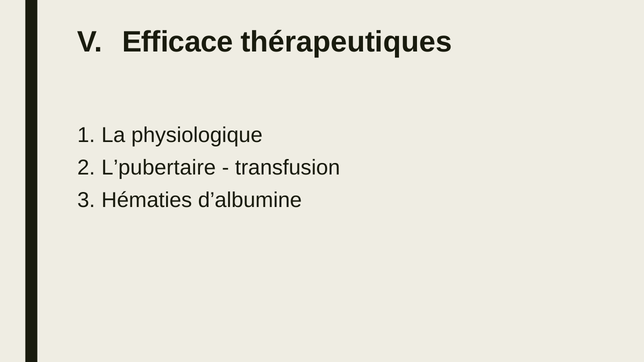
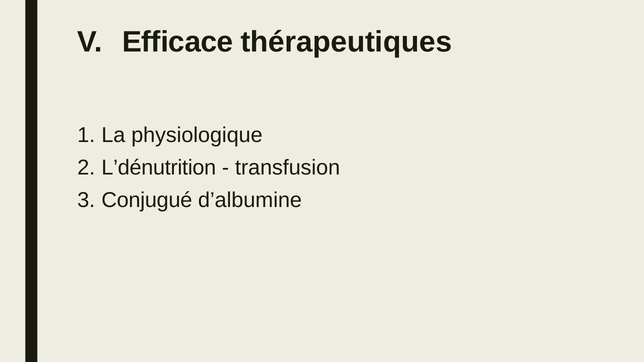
L’pubertaire: L’pubertaire -> L’dénutrition (159, 168)
Hématies: Hématies -> Conjugué (147, 200)
